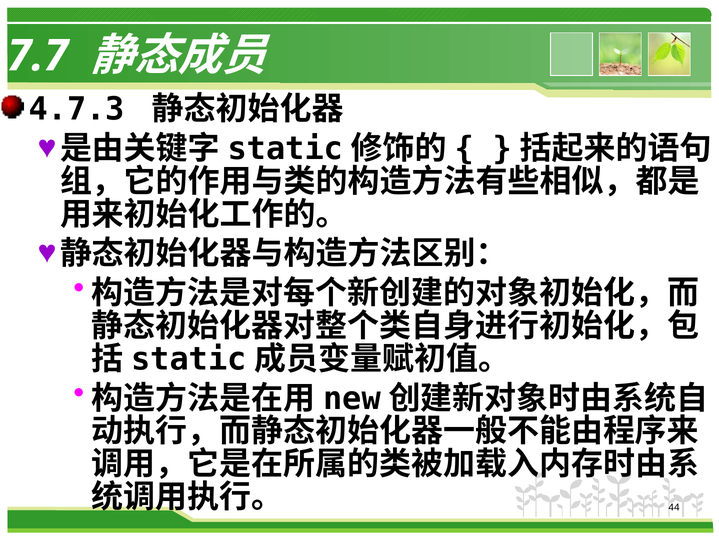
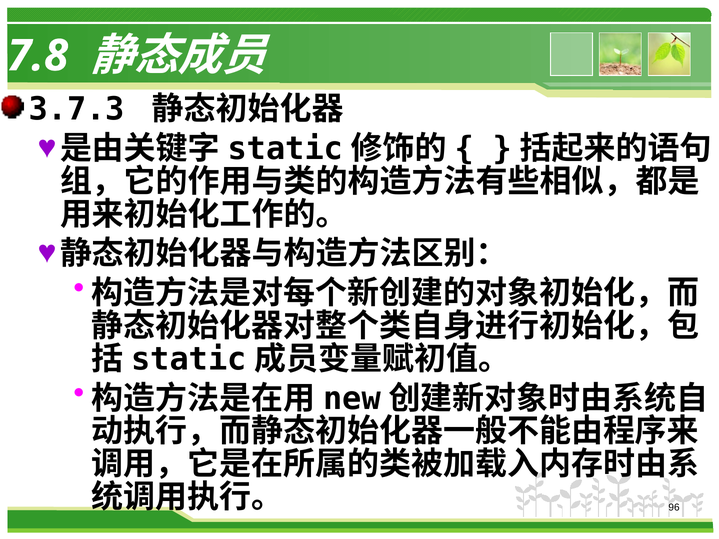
7.7: 7.7 -> 7.8 (38, 56)
4.7.3: 4.7.3 -> 3.7.3 (77, 109)
44: 44 -> 96 (674, 507)
